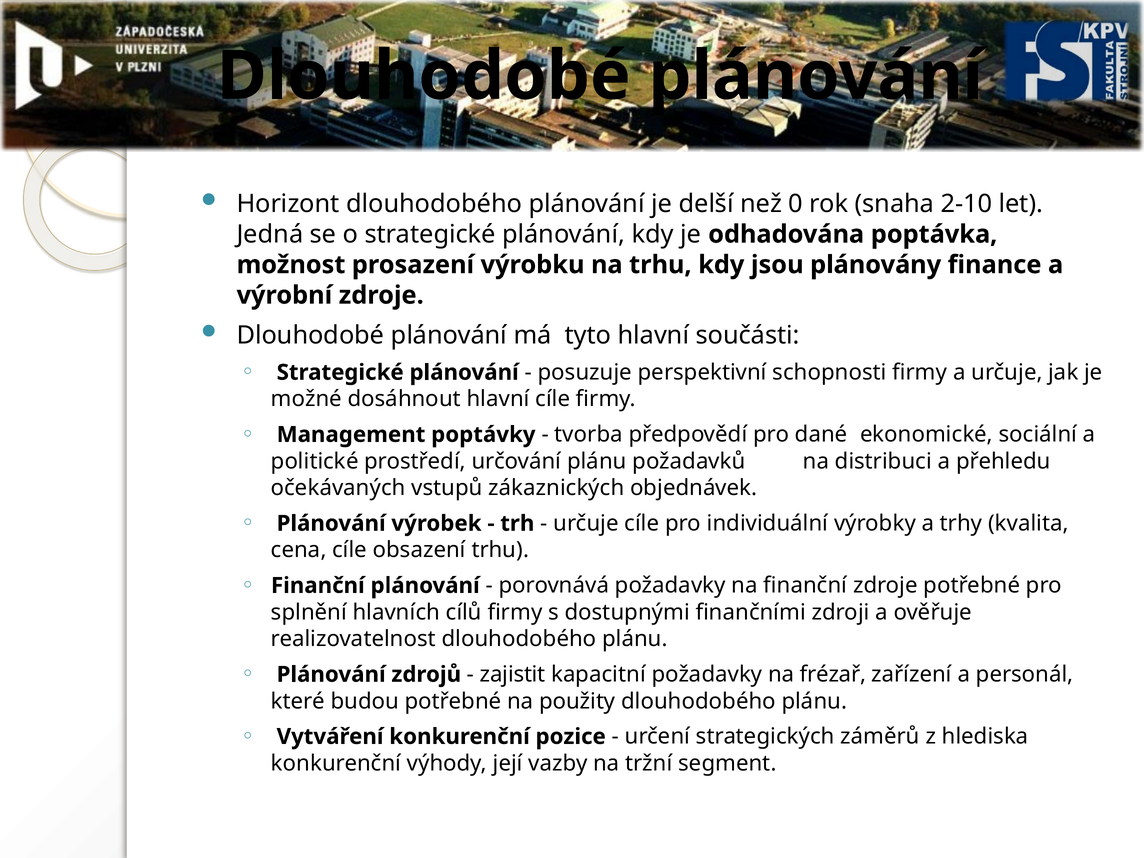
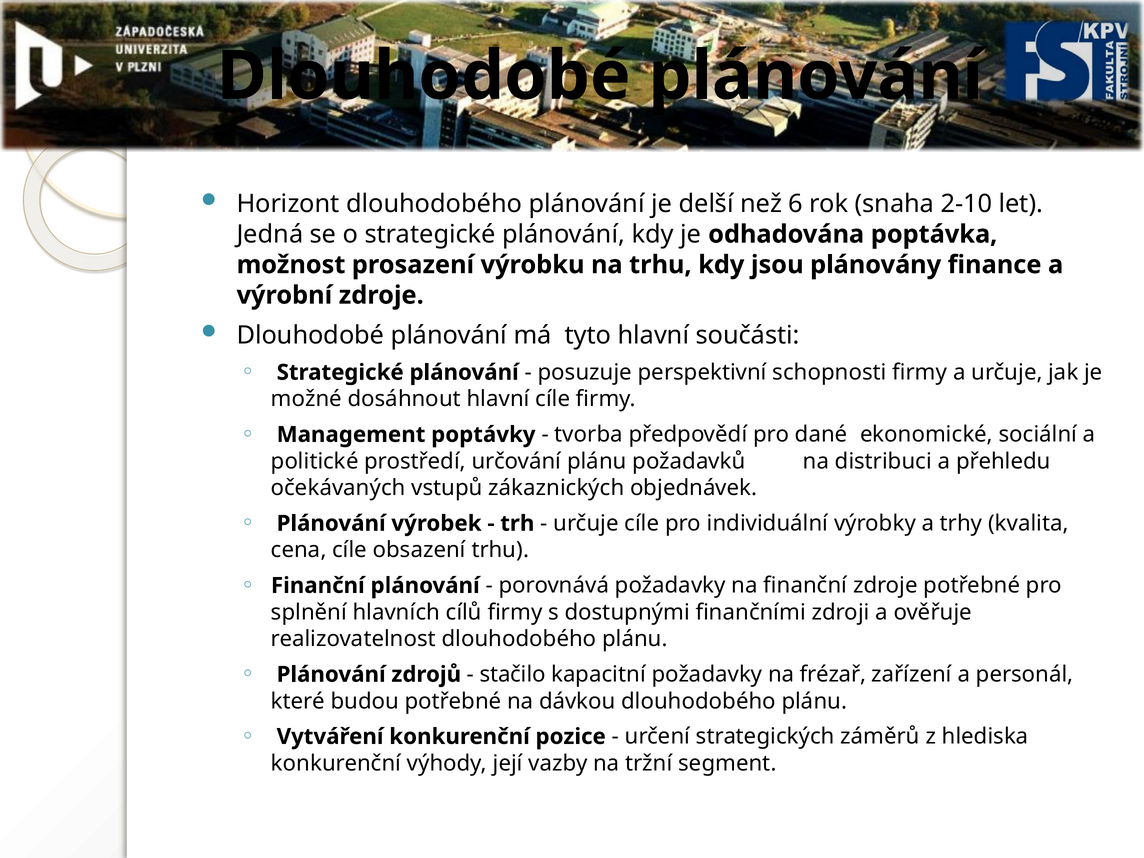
0: 0 -> 6 (796, 204)
zajistit: zajistit -> stačilo (513, 674)
použity: použity -> dávkou (577, 701)
